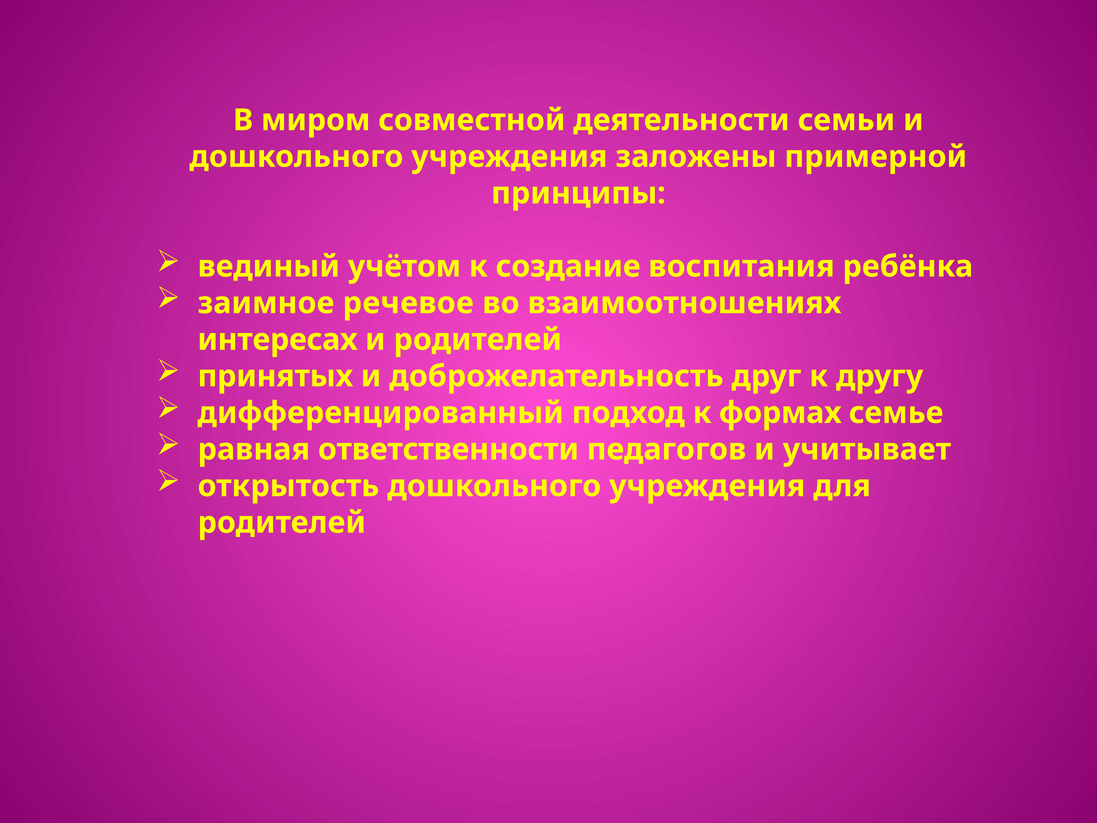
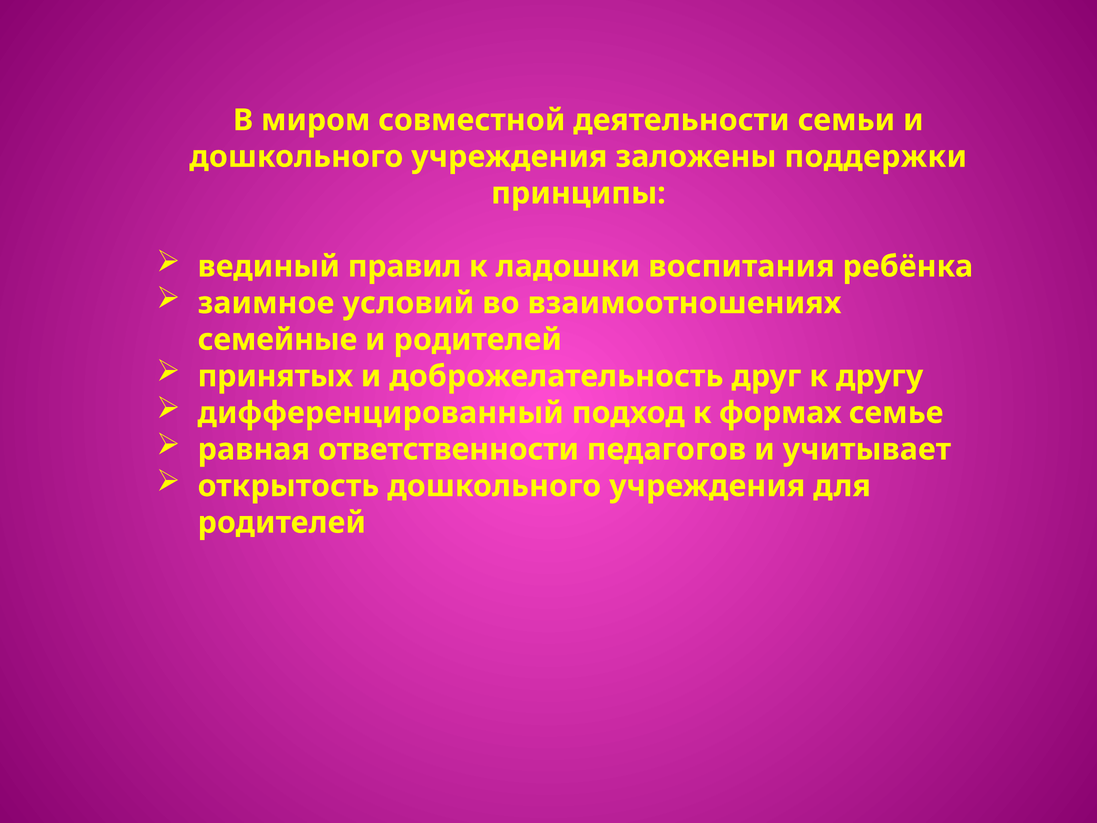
примерной: примерной -> поддержки (876, 157)
учётом: учётом -> правил (405, 266)
создание: создание -> ладошки (568, 266)
речевое: речевое -> условий (408, 303)
интересах: интересах -> семейные (277, 340)
